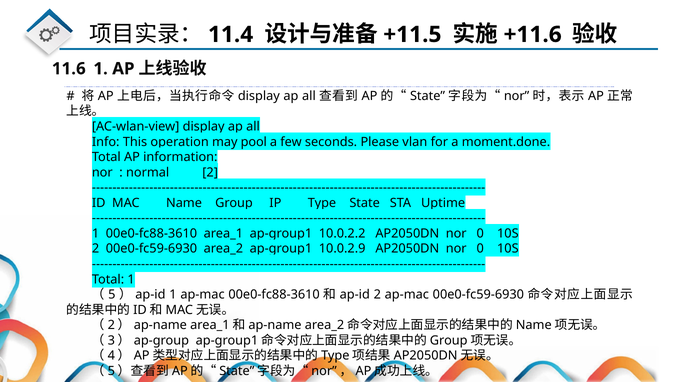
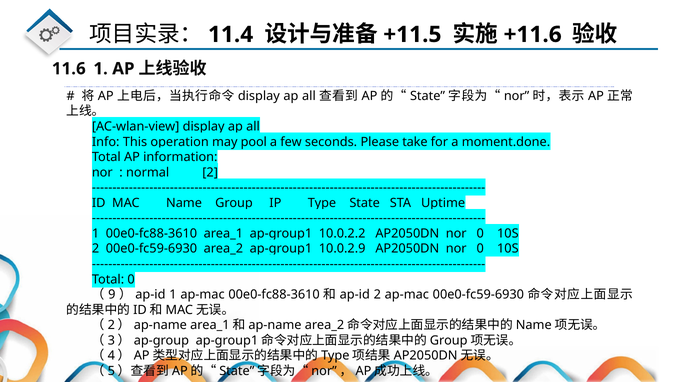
vlan: vlan -> take (415, 142)
Total 1: 1 -> 0 (131, 279)
5: 5 -> 9 (112, 295)
